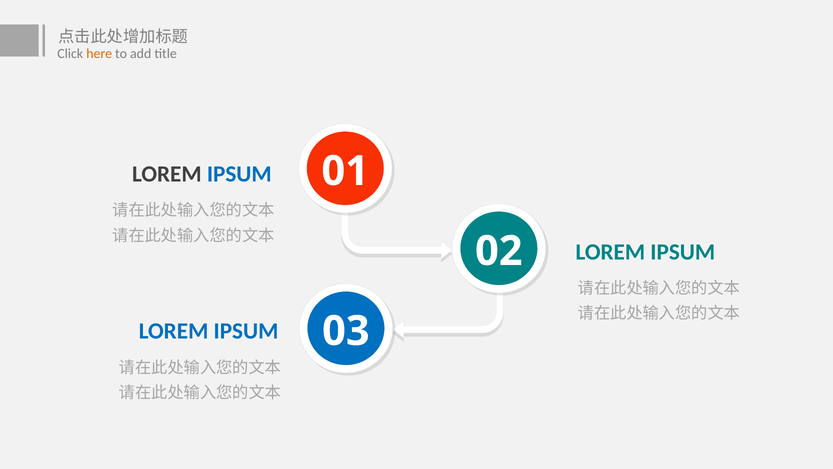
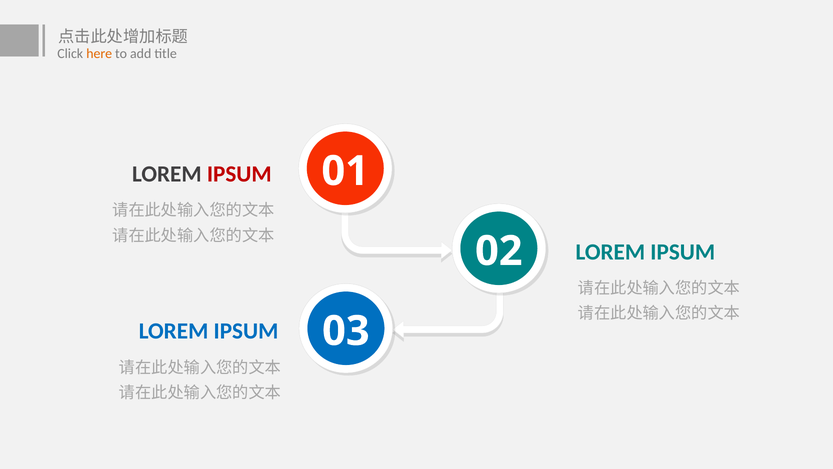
IPSUM colour: blue -> red (239, 174)
